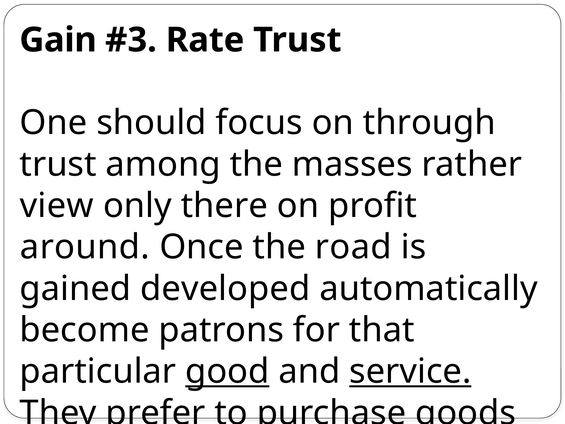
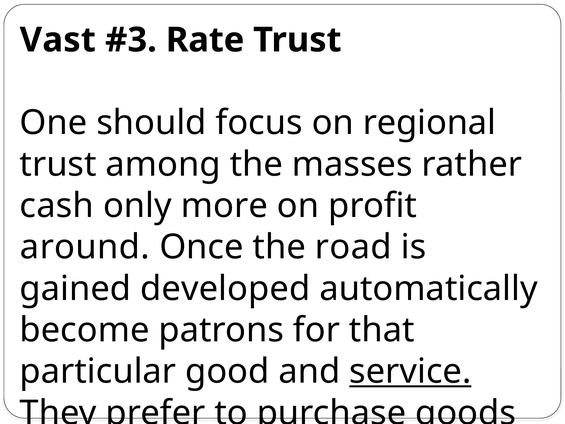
Gain: Gain -> Vast (58, 40)
through: through -> regional (429, 123)
view: view -> cash (57, 206)
there: there -> more (224, 206)
good underline: present -> none (227, 371)
